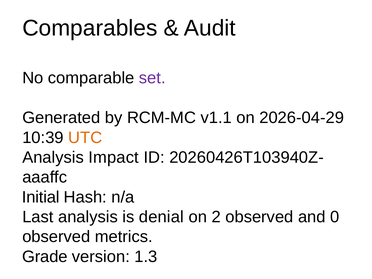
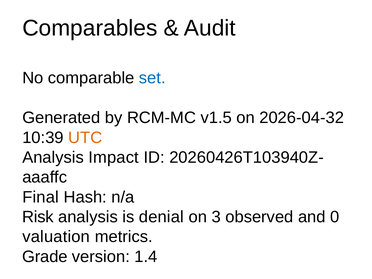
set colour: purple -> blue (152, 78)
v1.1: v1.1 -> v1.5 (216, 118)
2026-04-29: 2026-04-29 -> 2026-04-32 (302, 118)
Initial: Initial -> Final (41, 197)
Last: Last -> Risk (38, 217)
2: 2 -> 3 (216, 217)
observed: observed -> valuation (56, 237)
1.3: 1.3 -> 1.4 (146, 257)
